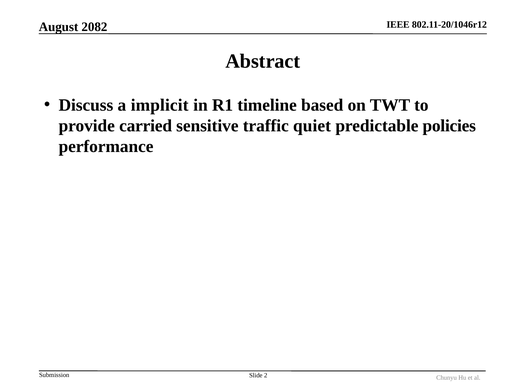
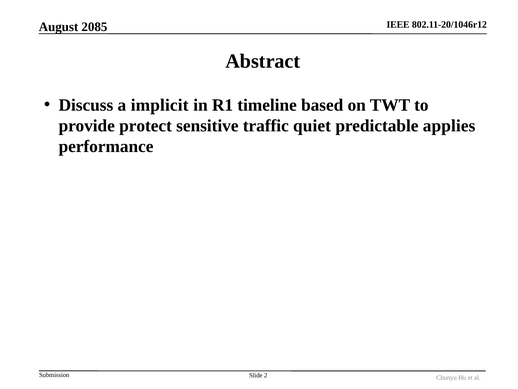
2082: 2082 -> 2085 (94, 27)
carried: carried -> protect (146, 126)
policies: policies -> applies (449, 126)
